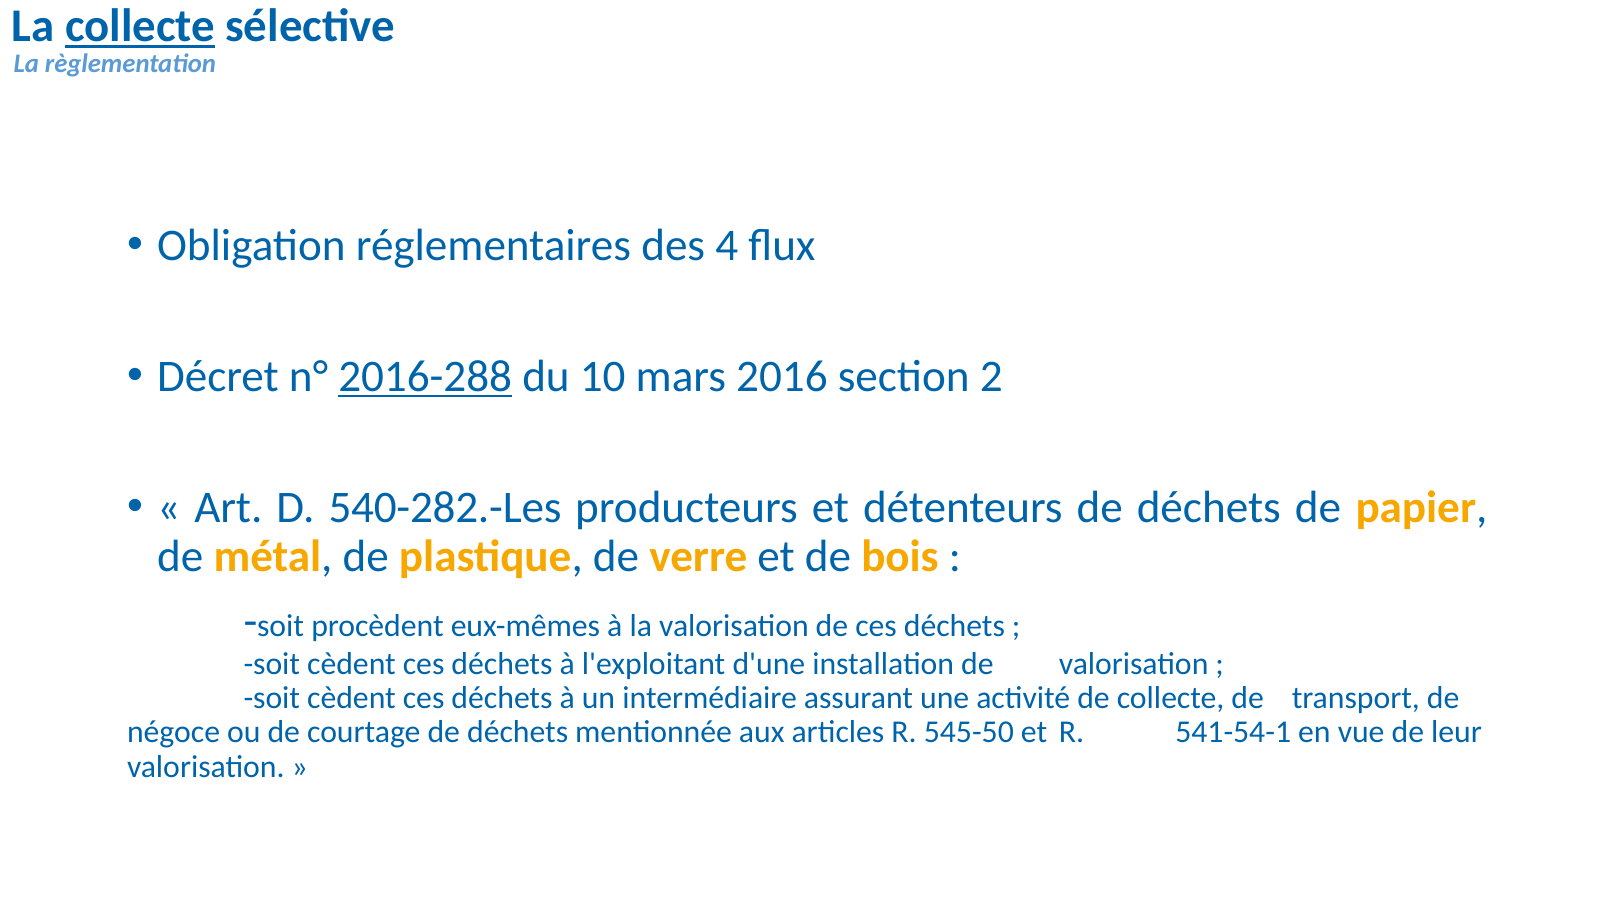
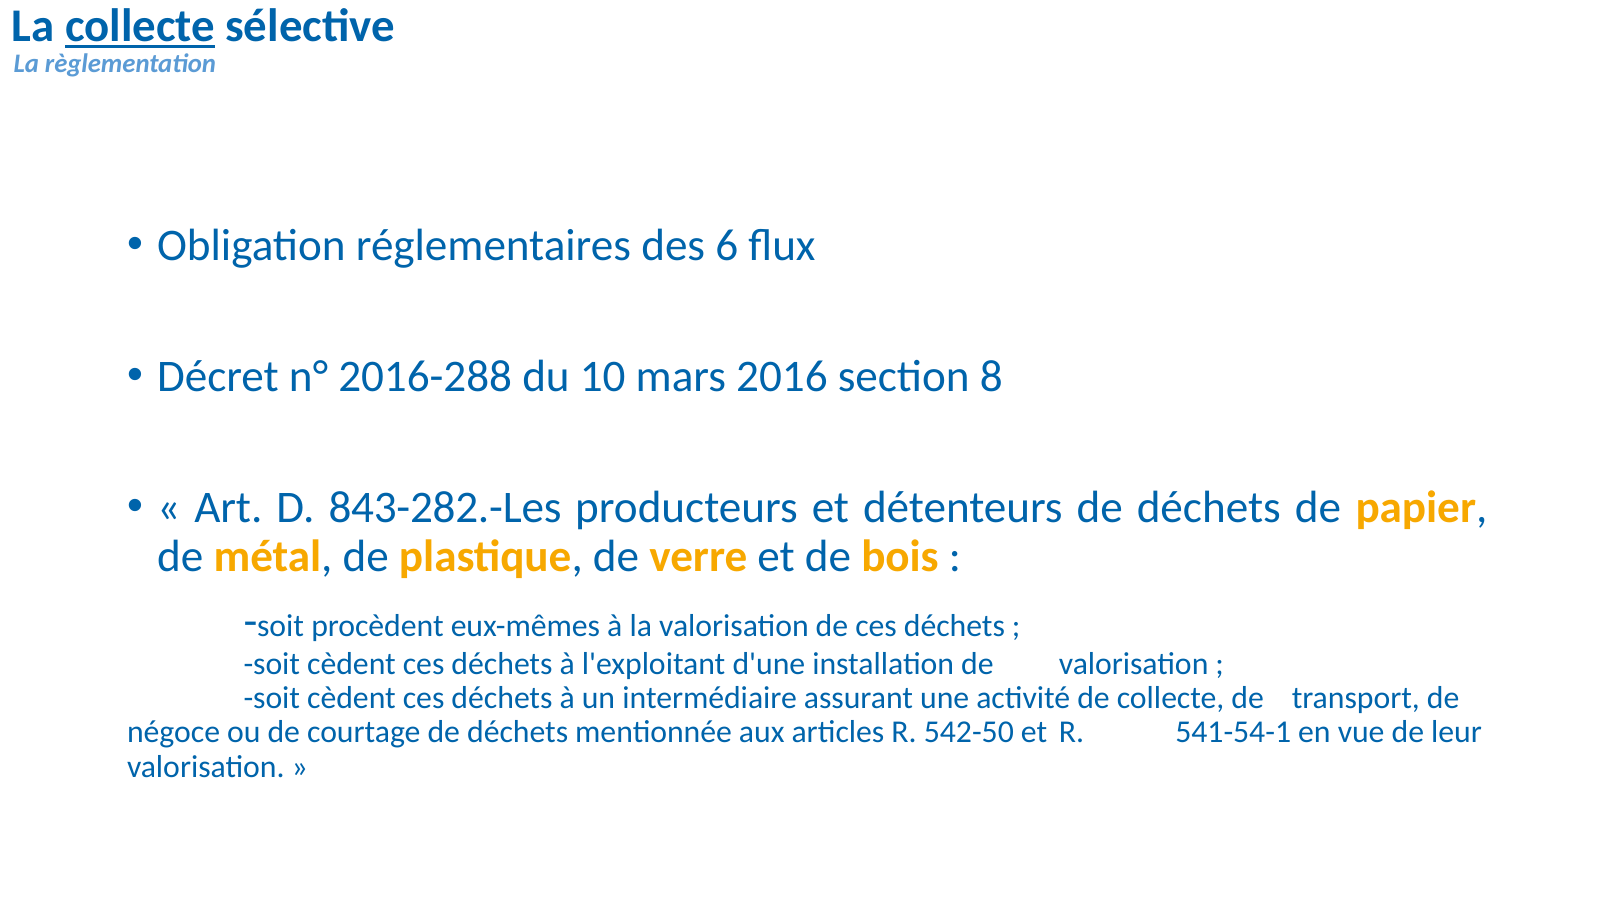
4: 4 -> 6 (727, 245)
2016-288 underline: present -> none (425, 376)
2: 2 -> 8 (991, 376)
540-282.-Les: 540-282.-Les -> 843-282.-Les (445, 507)
545-50: 545-50 -> 542-50 (969, 732)
